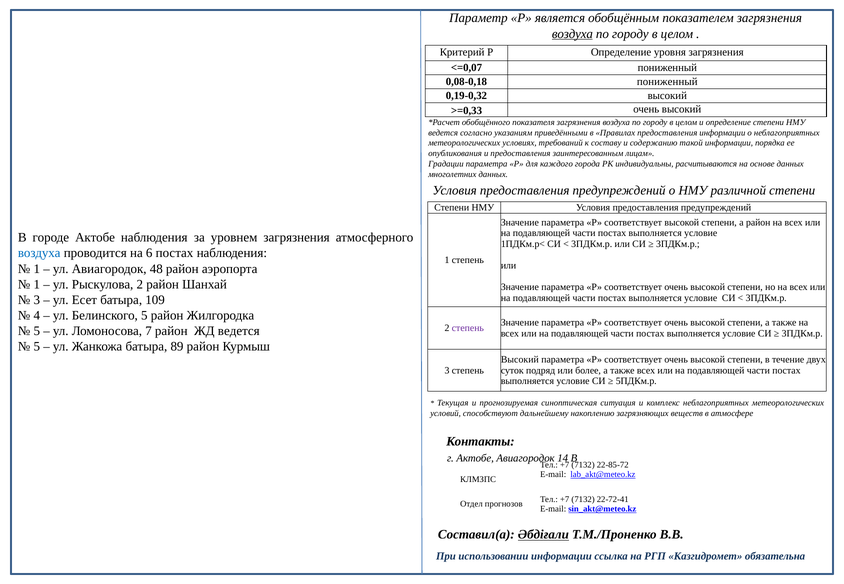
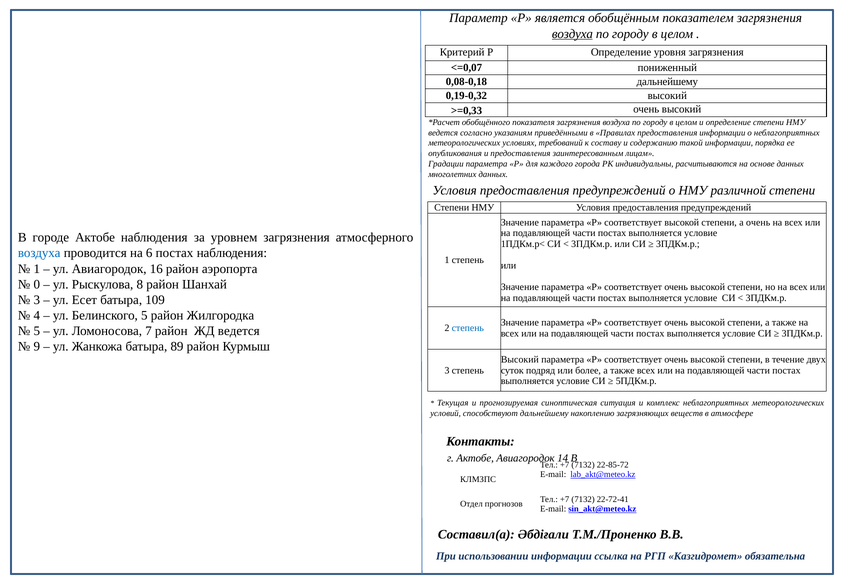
0,08-0,18 пониженный: пониженный -> дальнейшему (667, 82)
а район: район -> очень (758, 223)
48: 48 -> 16 (156, 269)
1: 1 -> 0 (37, 284)
Рыскулова 2: 2 -> 8 (140, 284)
степень colour: purple -> blue (468, 328)
5: 5 -> 9 (37, 347)
Әбдіғали underline: present -> none (543, 535)
